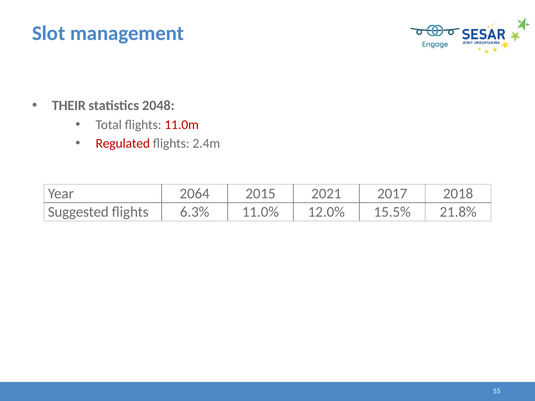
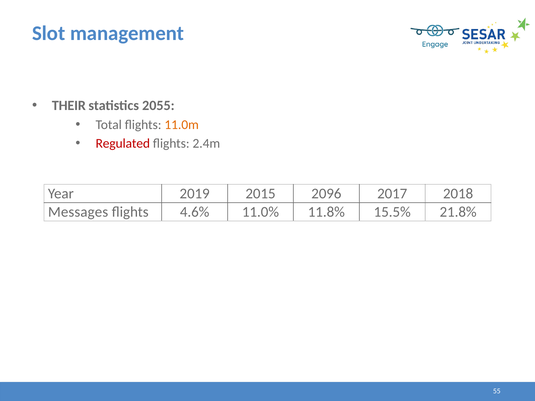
2048: 2048 -> 2055 (158, 106)
11.0m colour: red -> orange (182, 125)
2064: 2064 -> 2019 (195, 194)
2021: 2021 -> 2096 (326, 194)
Suggested: Suggested -> Messages (78, 212)
6.3%: 6.3% -> 4.6% (195, 212)
12.0%: 12.0% -> 11.8% (326, 212)
